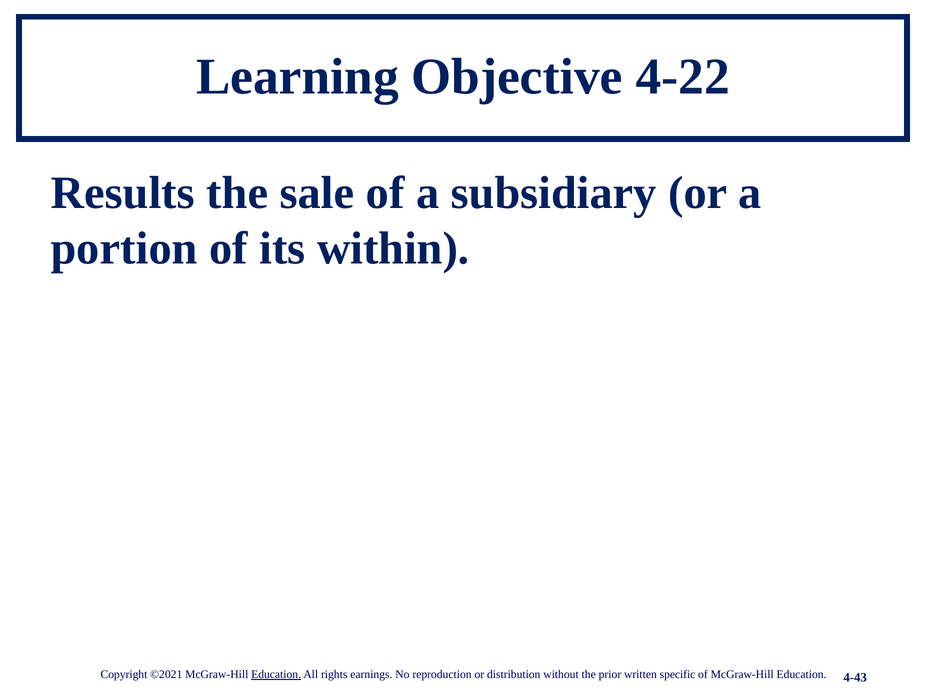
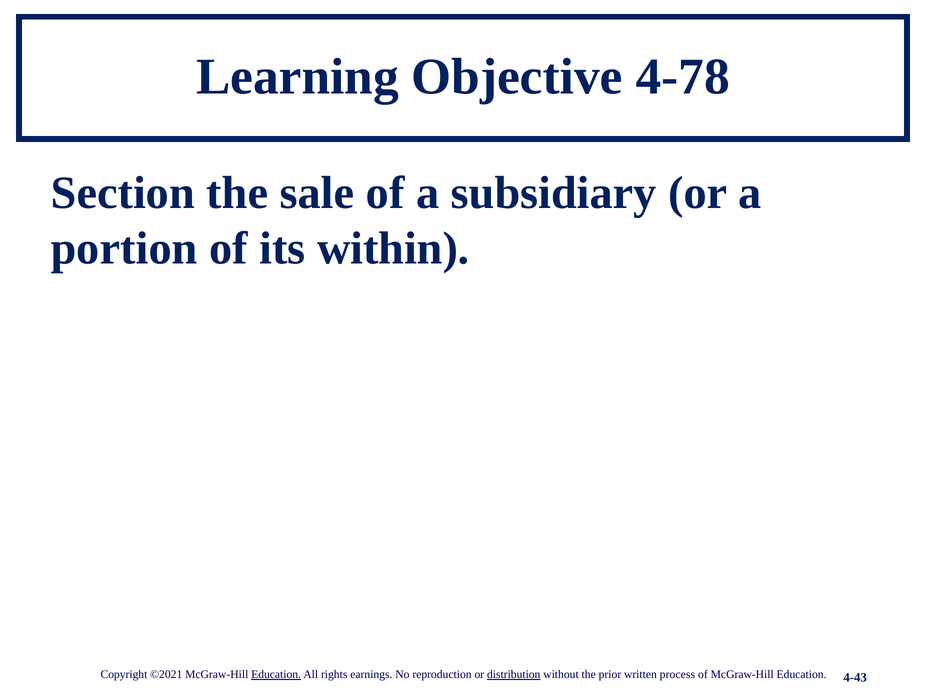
4-22: 4-22 -> 4-78 (683, 77)
Results: Results -> Section (123, 193)
distribution underline: none -> present (514, 675)
specific: specific -> process (677, 675)
